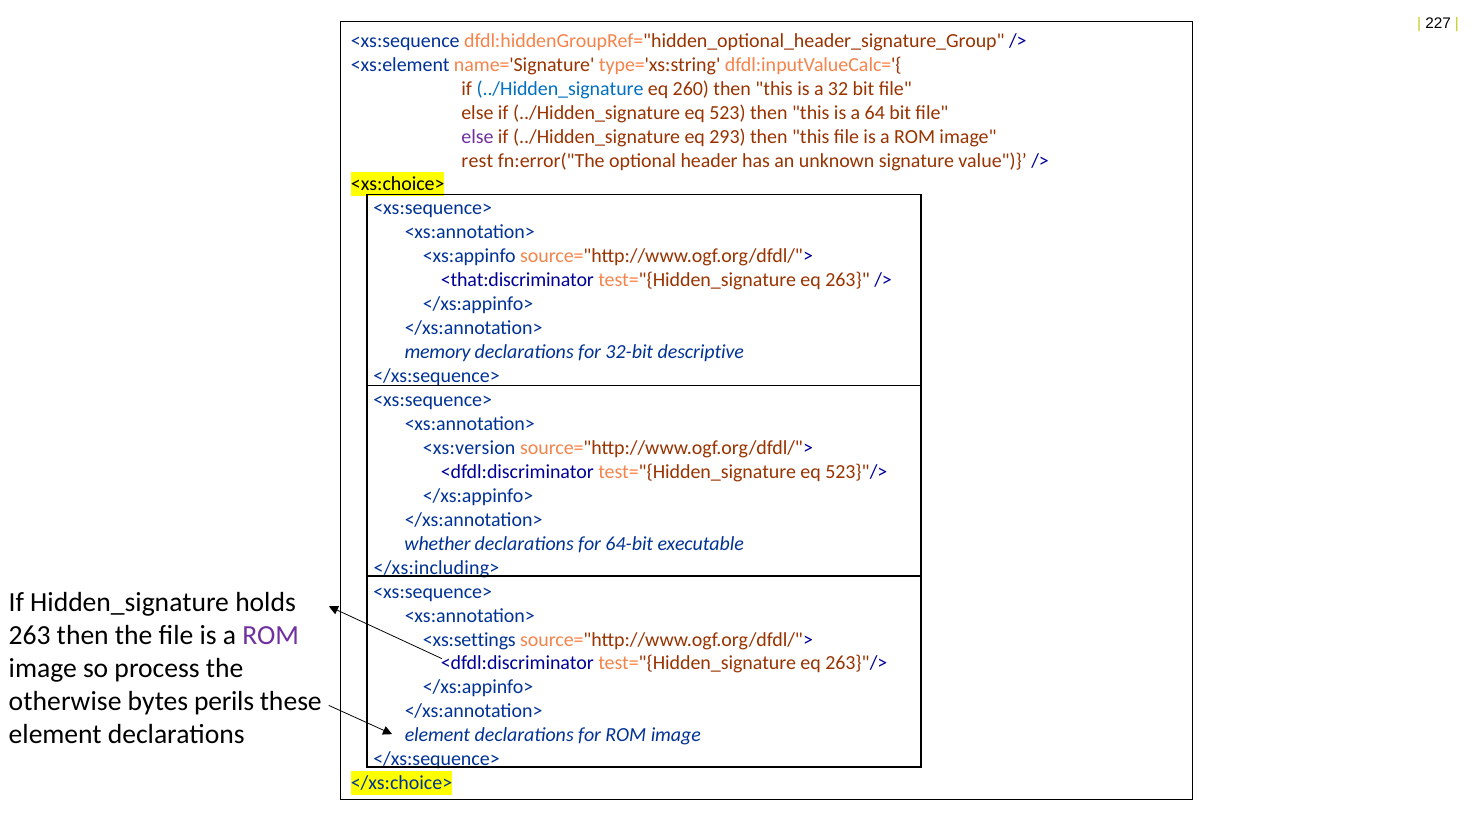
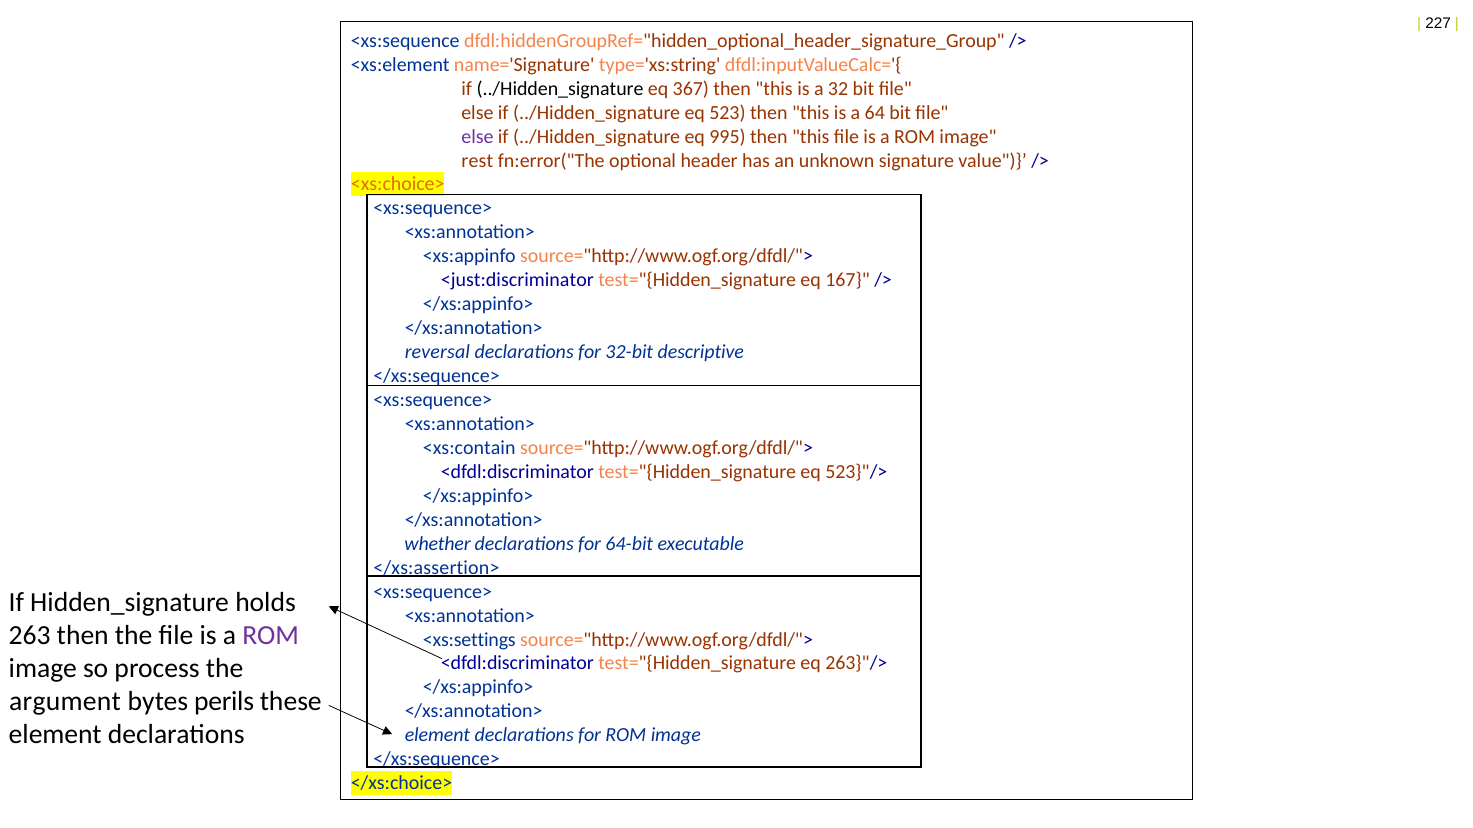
../Hidden_signature colour: blue -> black (560, 89)
260: 260 -> 367 (691, 89)
293: 293 -> 995 (728, 137)
<xs:choice> colour: black -> orange (398, 185)
<that:discriminator: <that:discriminator -> <just:discriminator (517, 280)
eq 263: 263 -> 167 (848, 280)
memory: memory -> reversal (437, 352)
<xs:version: <xs:version -> <xs:contain (469, 448)
</xs:including>: </xs:including> -> </xs:assertion> (436, 568)
otherwise: otherwise -> argument (65, 702)
